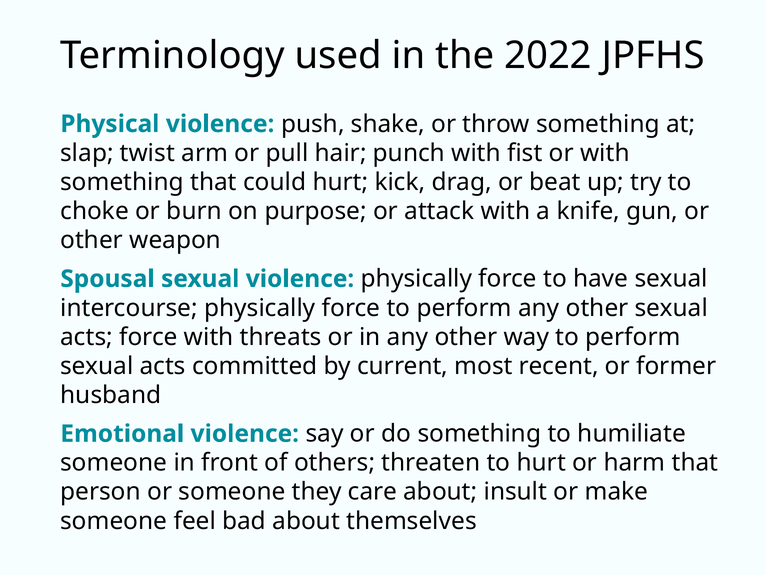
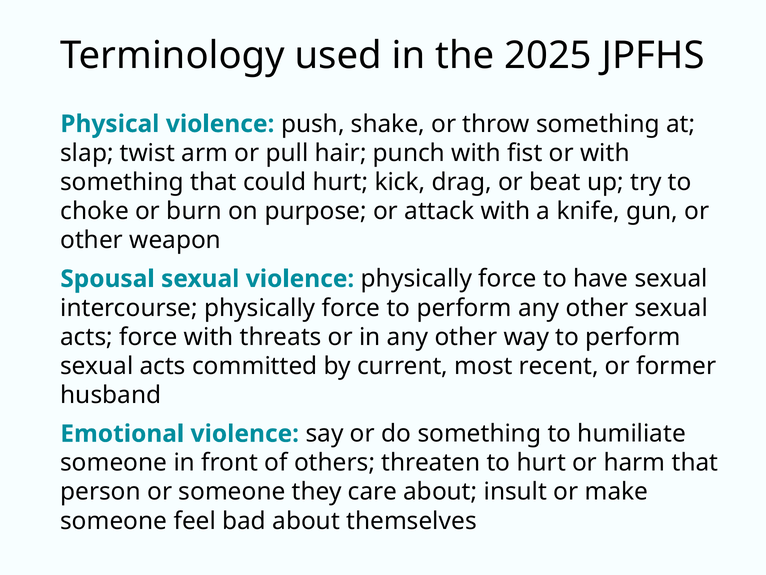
2022: 2022 -> 2025 (548, 56)
